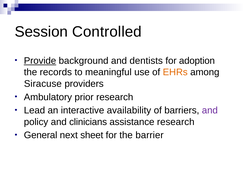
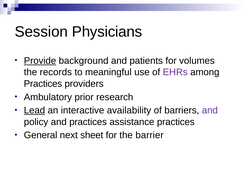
Controlled: Controlled -> Physicians (107, 32)
dentists: dentists -> patients (146, 61)
adoption: adoption -> volumes (197, 61)
EHRs colour: orange -> purple (175, 72)
Siracuse: Siracuse -> Practices (43, 84)
Lead underline: none -> present (34, 110)
and clinicians: clinicians -> practices (88, 122)
assistance research: research -> practices (176, 122)
